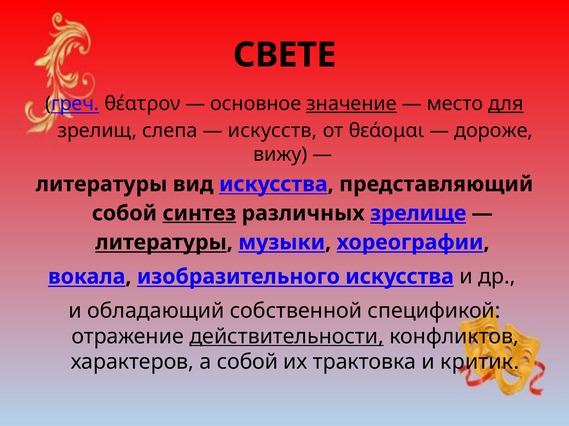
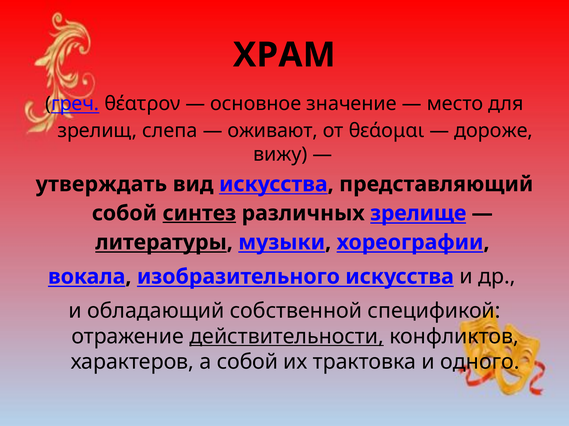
СВЕТЕ: СВЕТЕ -> ХРАМ (284, 55)
значение underline: present -> none (352, 104)
для underline: present -> none (506, 104)
искусств: искусств -> оживают (273, 131)
литературы: литературы -> утверждать (101, 185)
критик: критик -> одного (480, 363)
